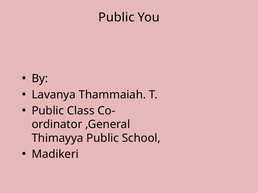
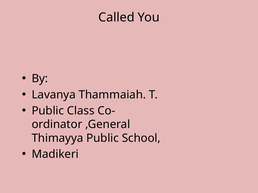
Public: Public -> Called (116, 17)
